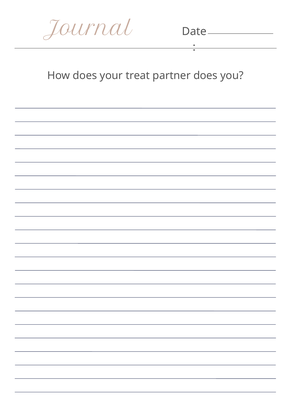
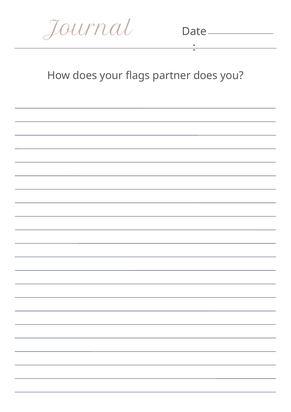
treat: treat -> flags (138, 76)
